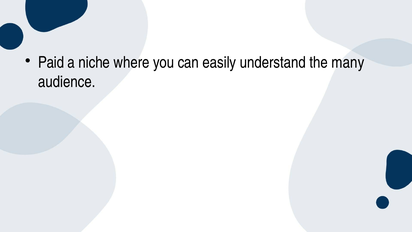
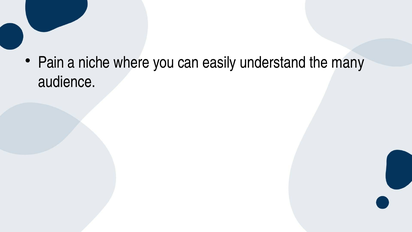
Paid: Paid -> Pain (51, 62)
